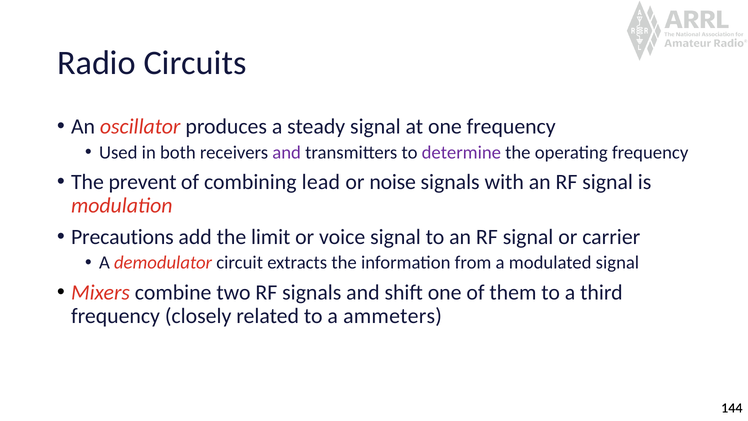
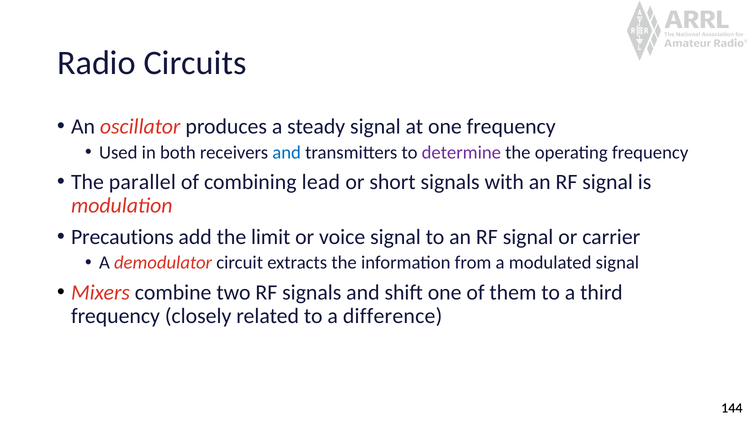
and colour: purple -> blue (287, 152)
prevent: prevent -> parallel (142, 182)
noise: noise -> short (393, 182)
ammeters: ammeters -> difference (393, 316)
